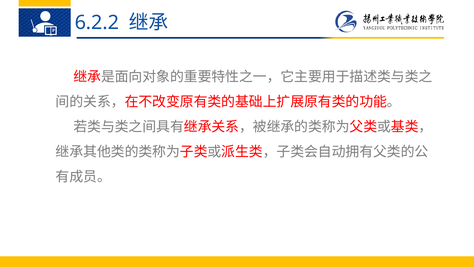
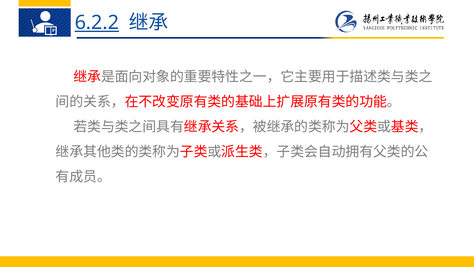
6.2.2 underline: none -> present (97, 23)
